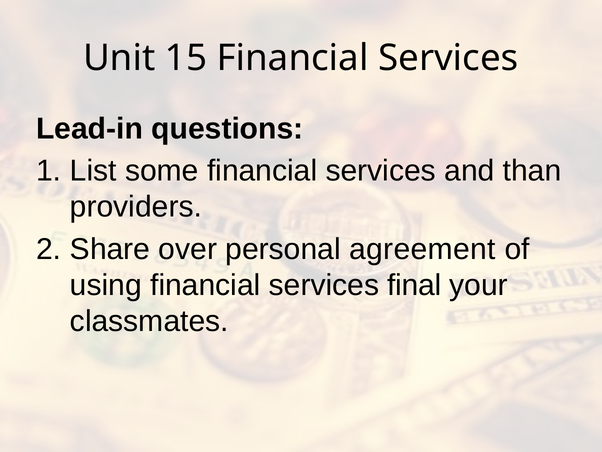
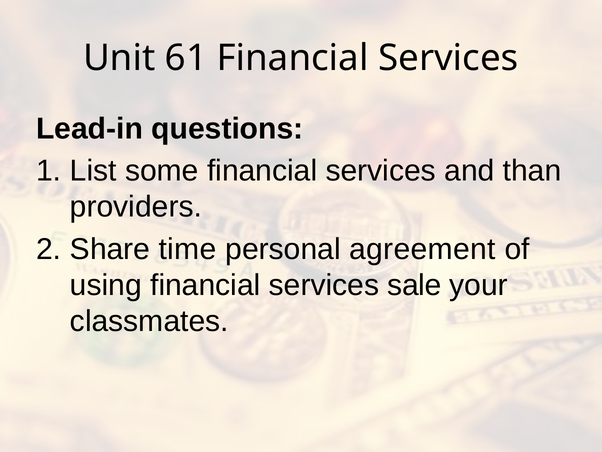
15: 15 -> 61 (186, 58)
over: over -> time (188, 249)
final: final -> sale (414, 285)
